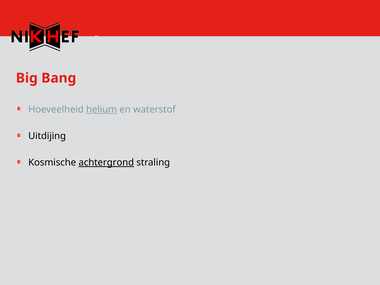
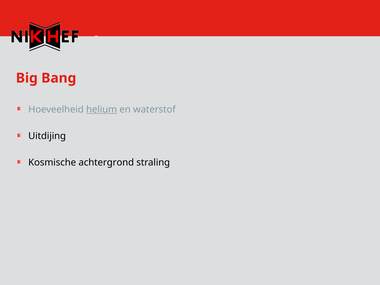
achtergrond underline: present -> none (106, 163)
